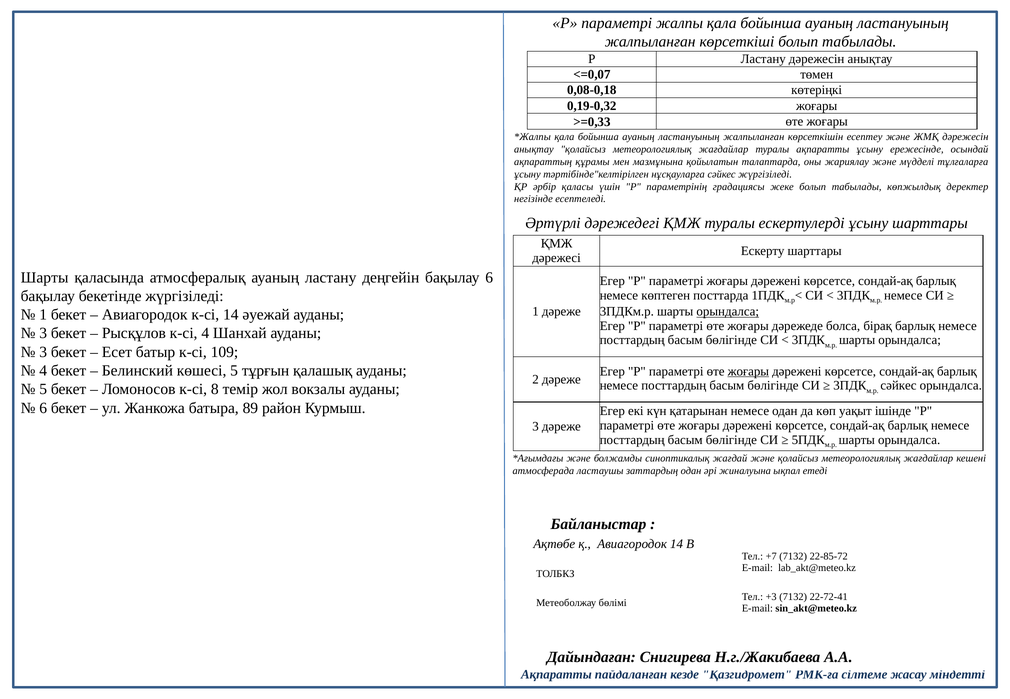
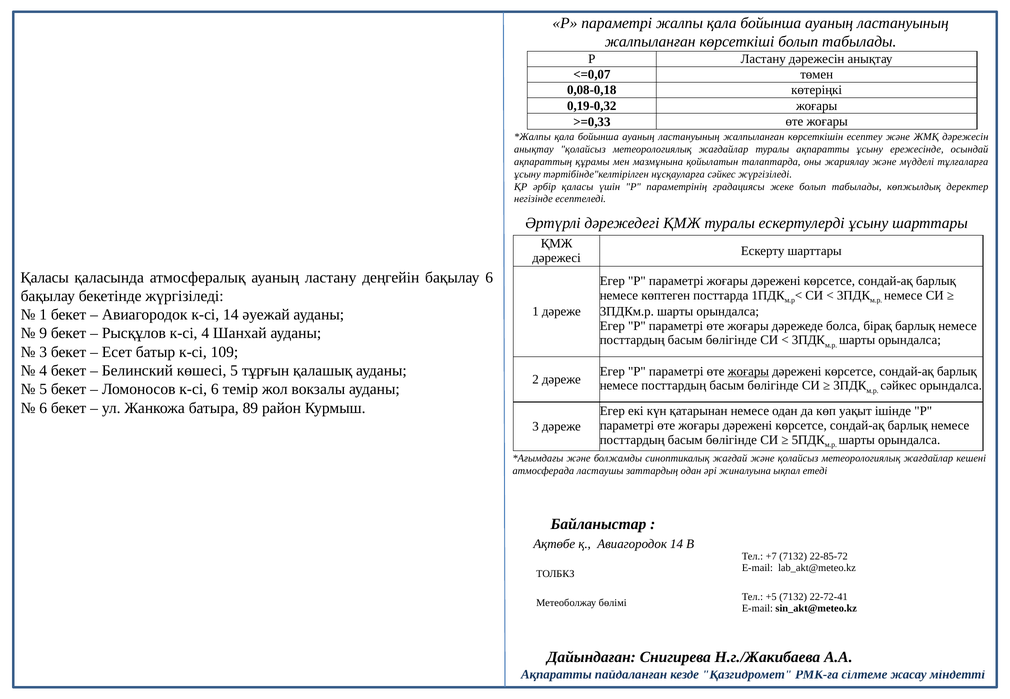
Шарты: Шарты -> Қаласы (45, 278)
орындалса underline: present -> none (728, 312)
3: 3 -> 9 (43, 333)
к-сі 8: 8 -> 6 (215, 389)
+3: +3 -> +5 (771, 597)
